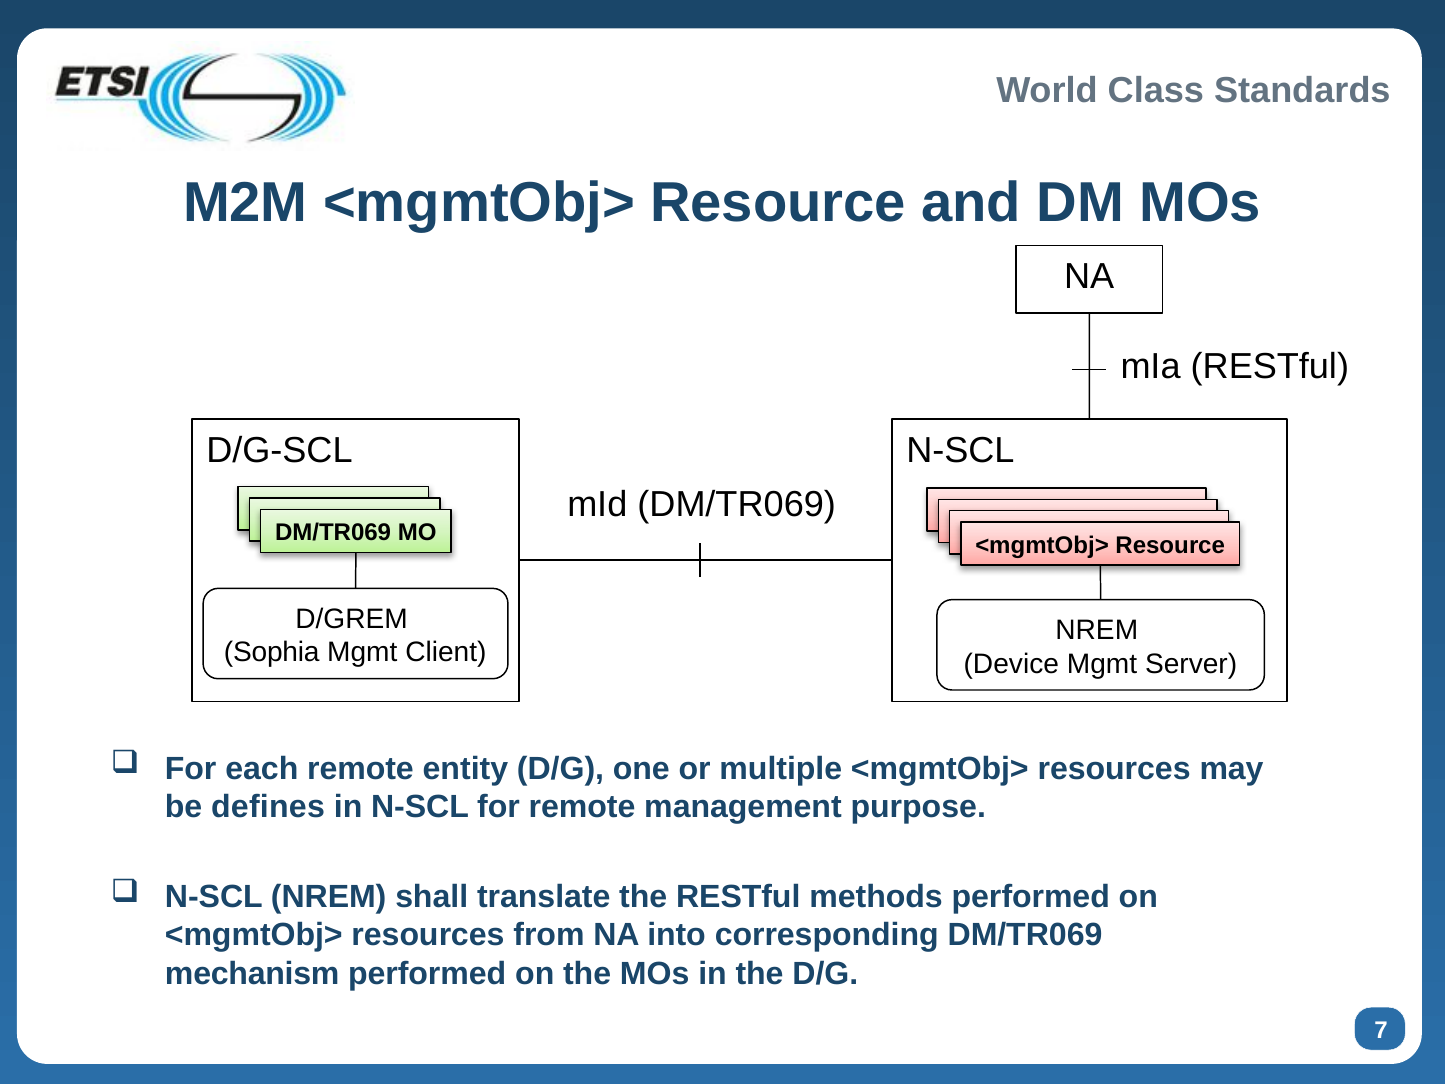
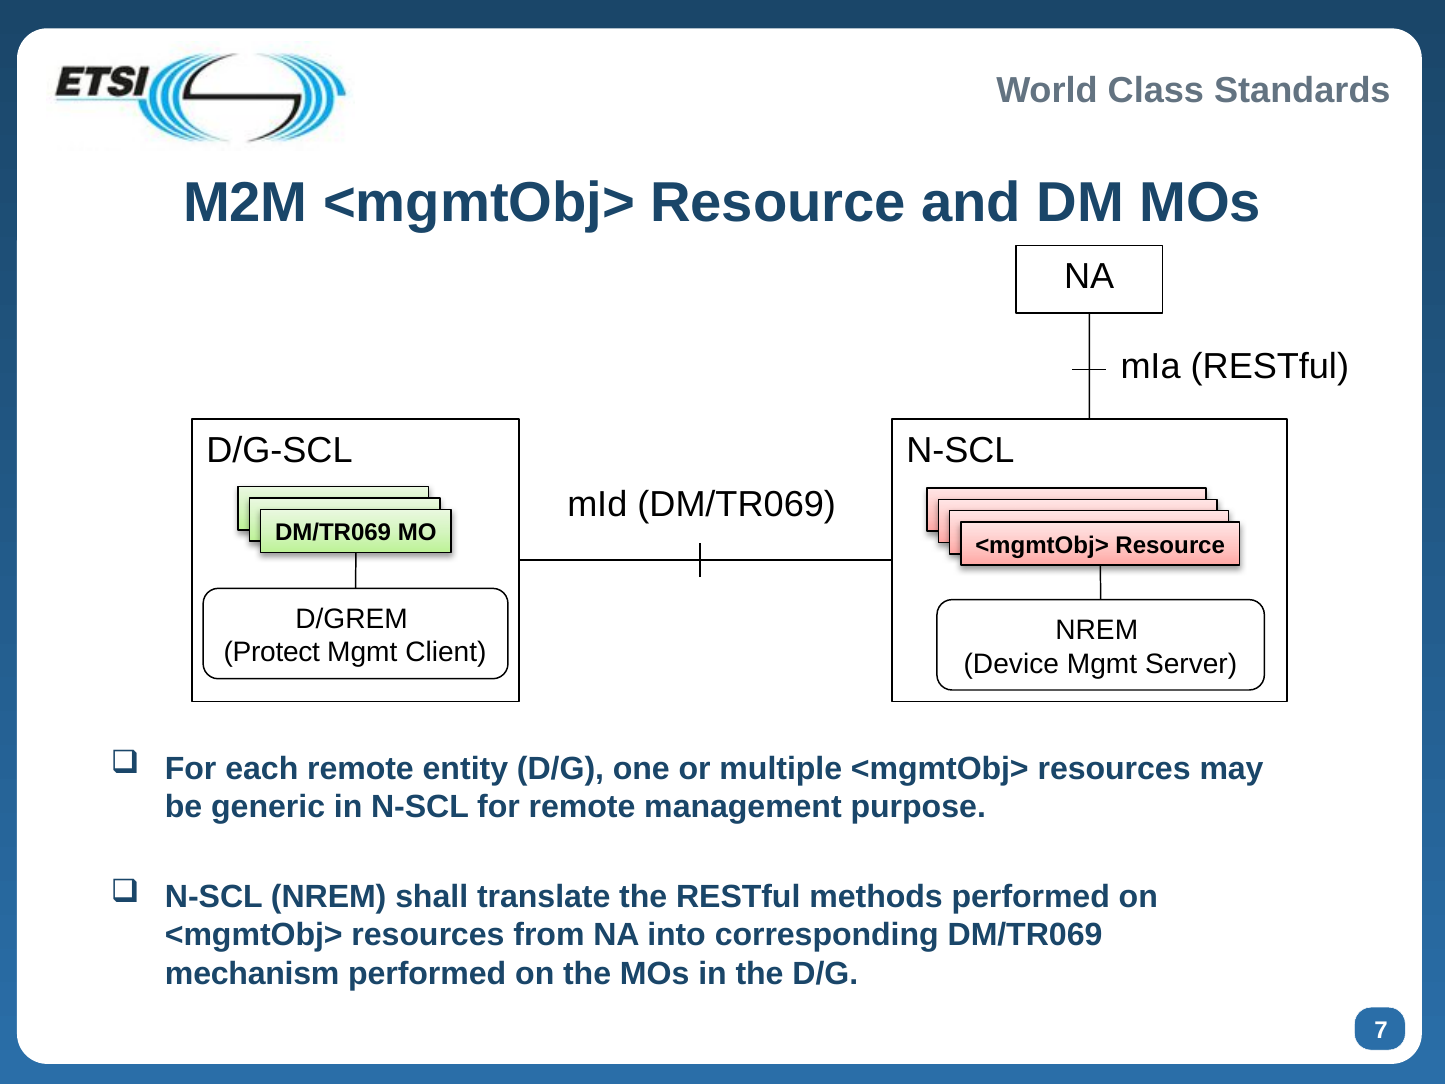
Sophia: Sophia -> Protect (272, 652)
defines: defines -> generic (268, 807)
